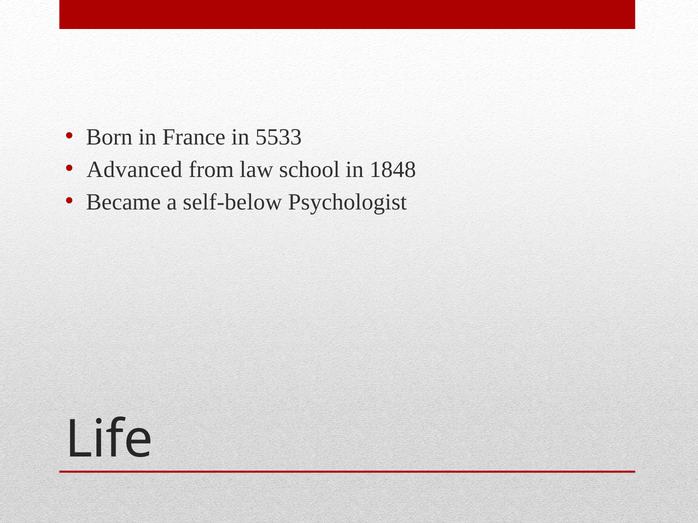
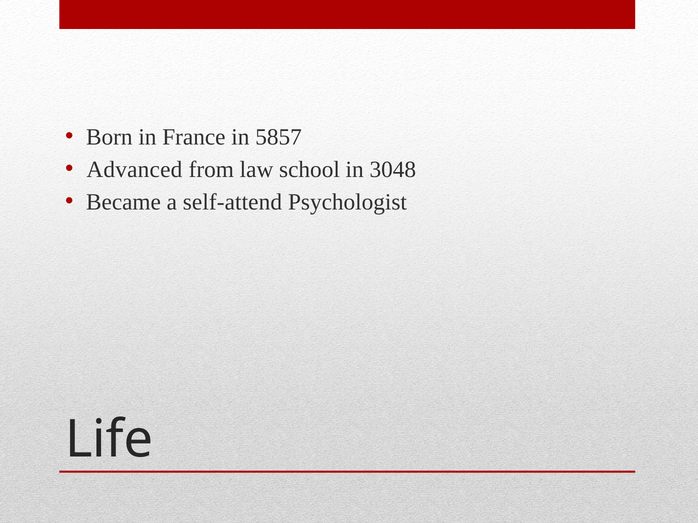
5533: 5533 -> 5857 (279, 137)
1848: 1848 -> 3048 (393, 170)
self-below: self-below -> self-attend (232, 202)
